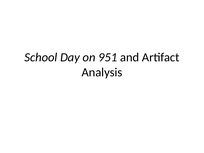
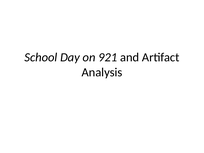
951: 951 -> 921 (108, 57)
